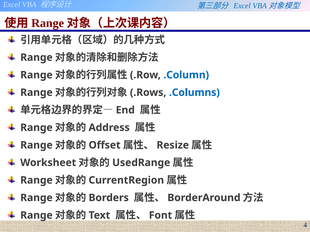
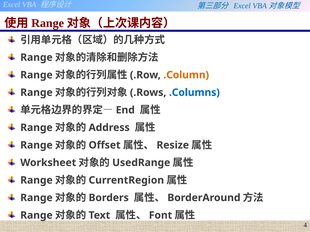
.Column colour: blue -> orange (186, 75)
